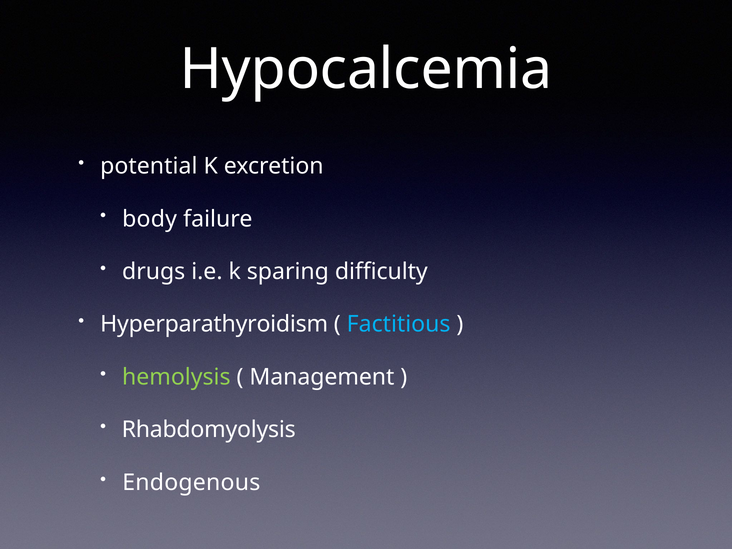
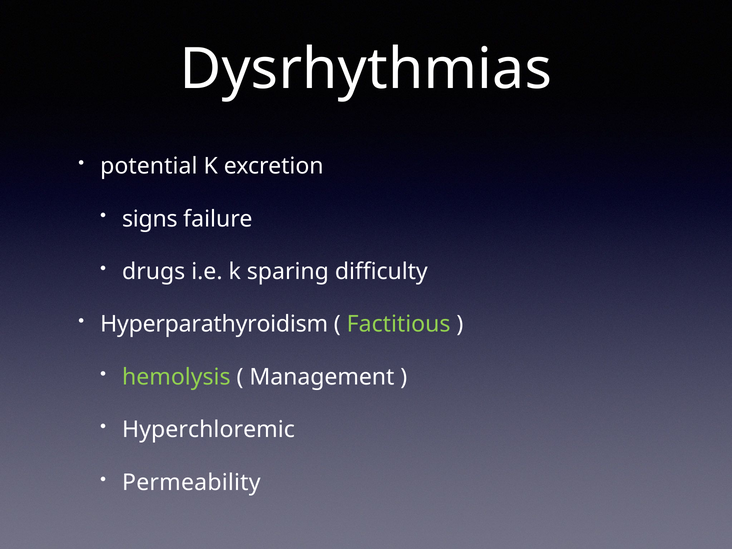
Hypocalcemia: Hypocalcemia -> Dysrhythmias (366, 69)
body: body -> signs (150, 219)
Factitious colour: light blue -> light green (399, 324)
Rhabdomyolysis: Rhabdomyolysis -> Hyperchloremic (209, 430)
Endogenous: Endogenous -> Permeability (191, 483)
